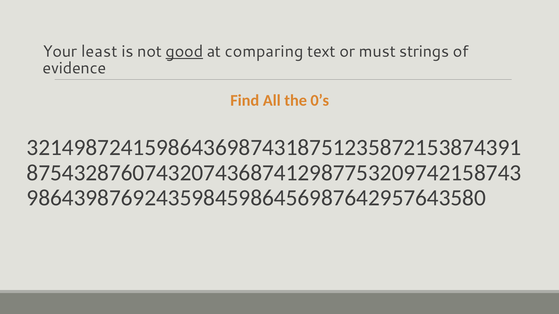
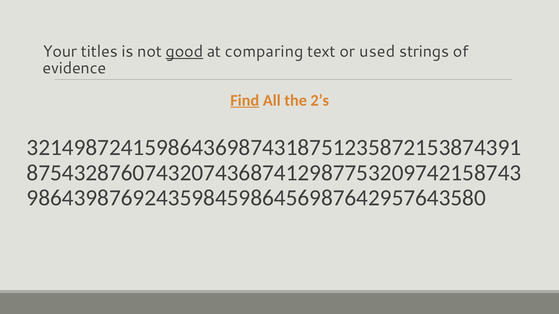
least: least -> titles (99, 52)
must: must -> used (377, 52)
Find underline: none -> present (245, 100)
0’s: 0’s -> 2’s (320, 100)
